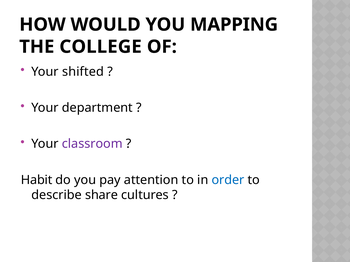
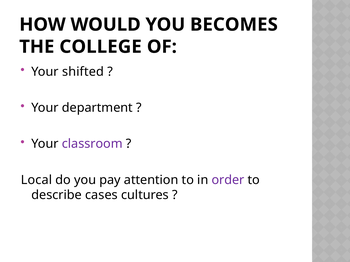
MAPPING: MAPPING -> BECOMES (234, 25)
Habit: Habit -> Local (36, 180)
order colour: blue -> purple (228, 180)
share: share -> cases (101, 195)
